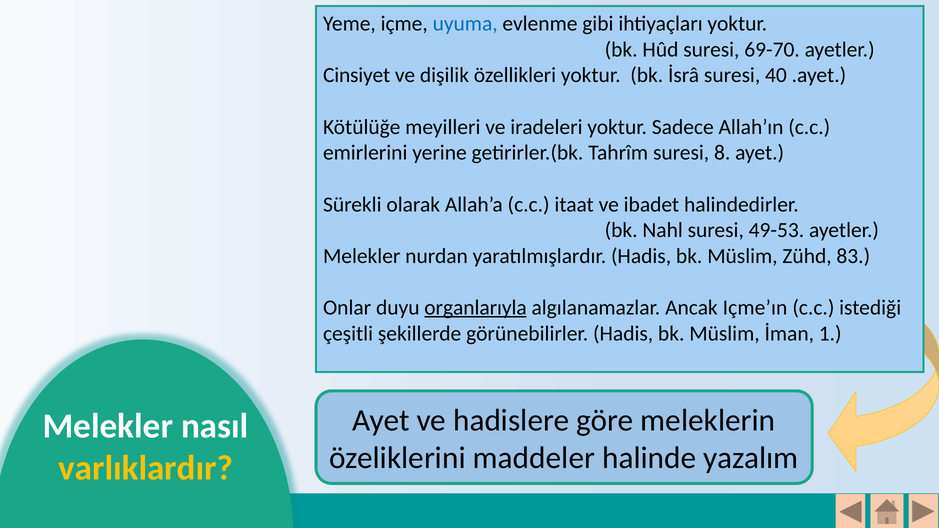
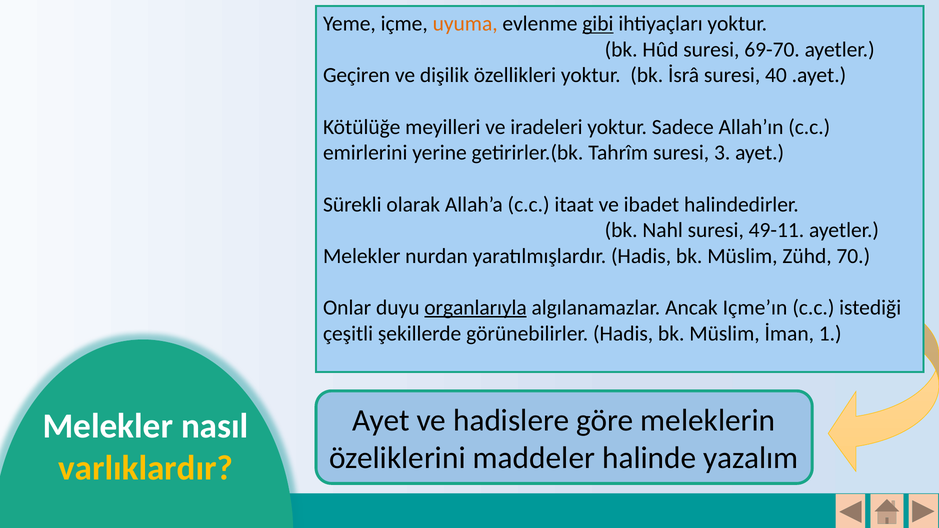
uyuma colour: blue -> orange (465, 24)
gibi underline: none -> present (598, 24)
Cinsiyet: Cinsiyet -> Geçiren (357, 75)
8: 8 -> 3 (722, 153)
49-53: 49-53 -> 49-11 (776, 230)
83: 83 -> 70 (853, 256)
